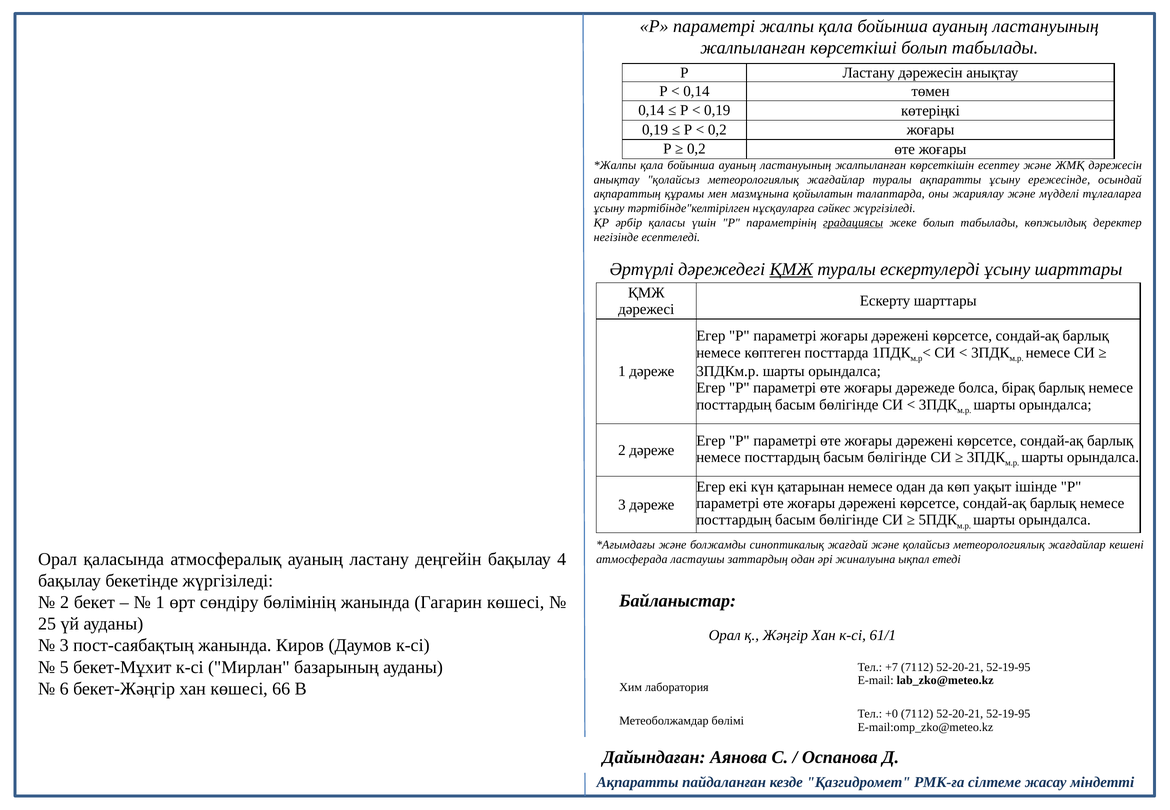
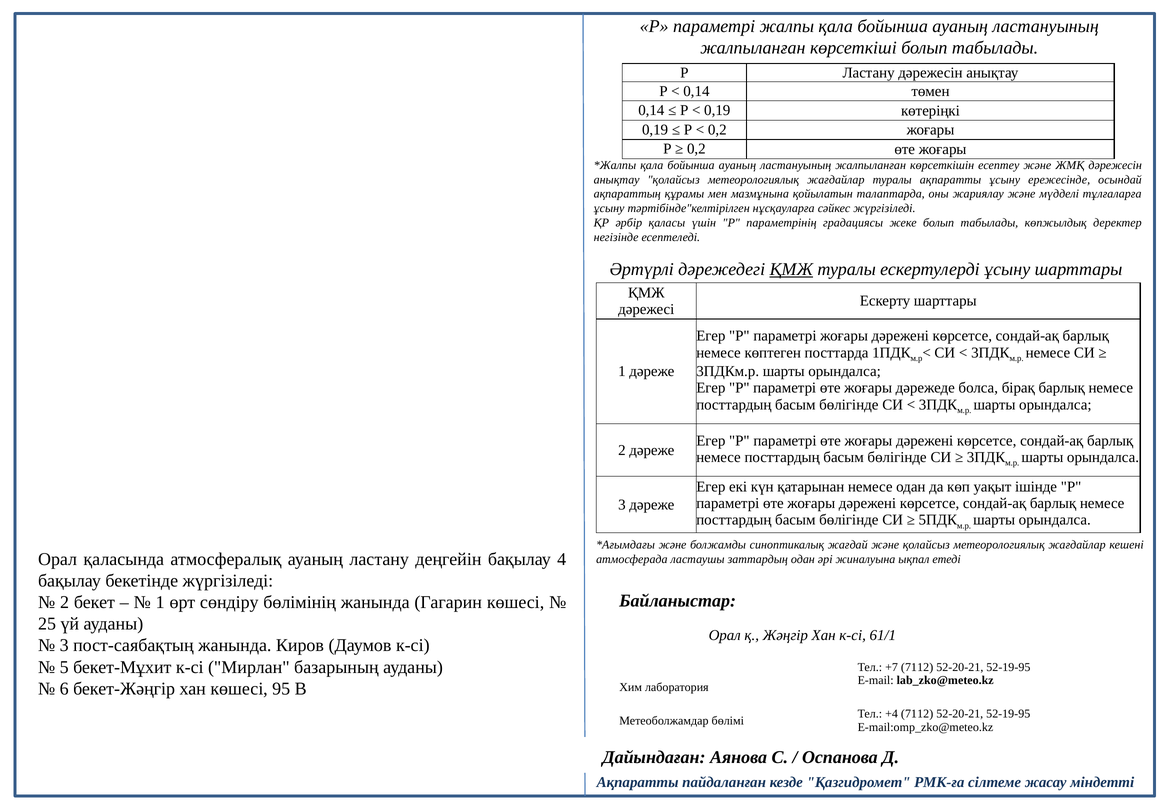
градациясы underline: present -> none (853, 223)
66: 66 -> 95 (281, 689)
+0: +0 -> +4 (892, 714)
